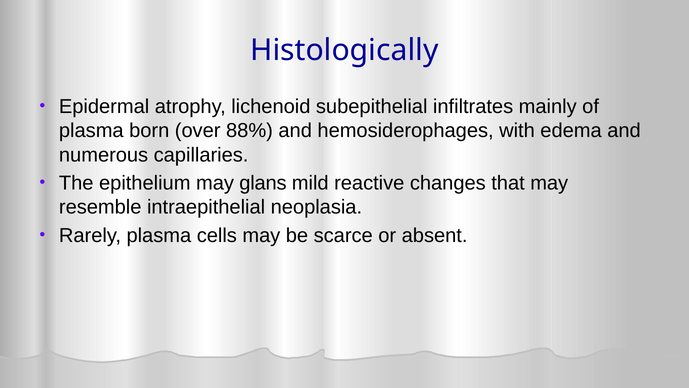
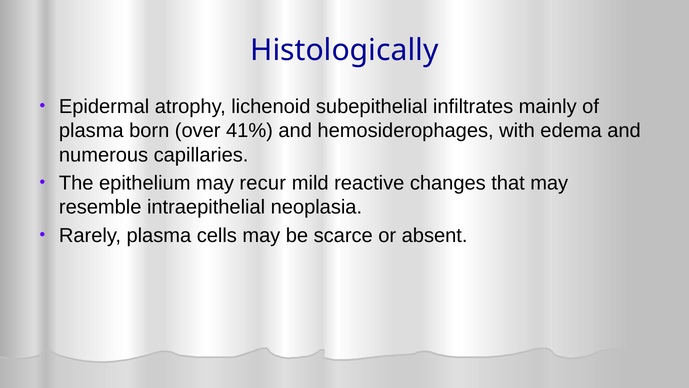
88%: 88% -> 41% (249, 131)
glans: glans -> recur (263, 183)
